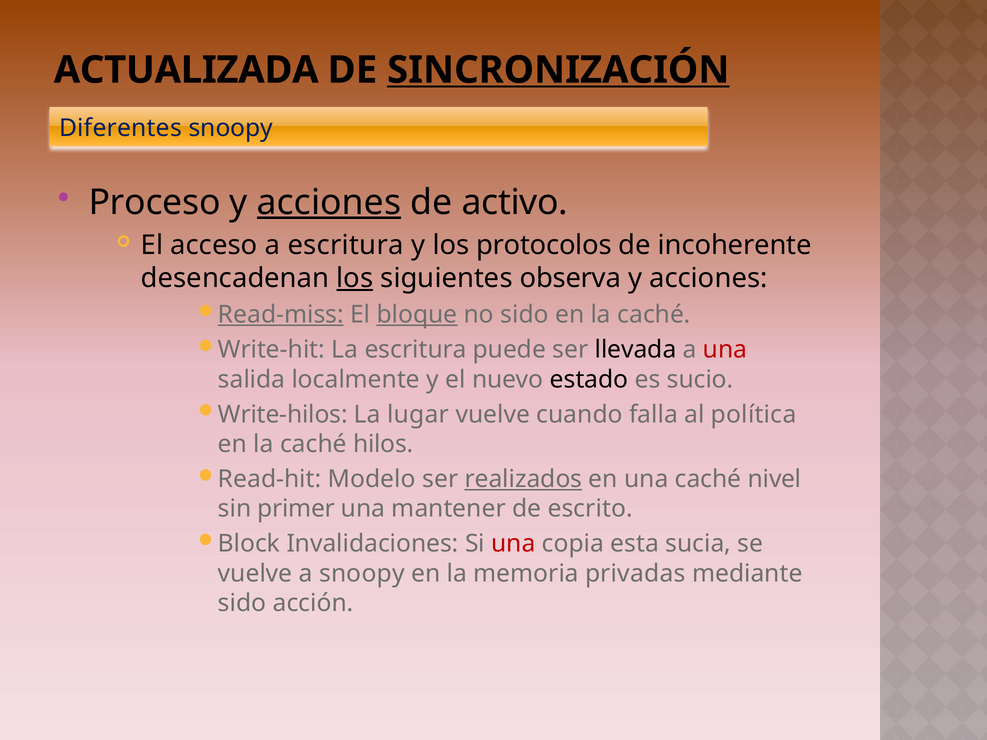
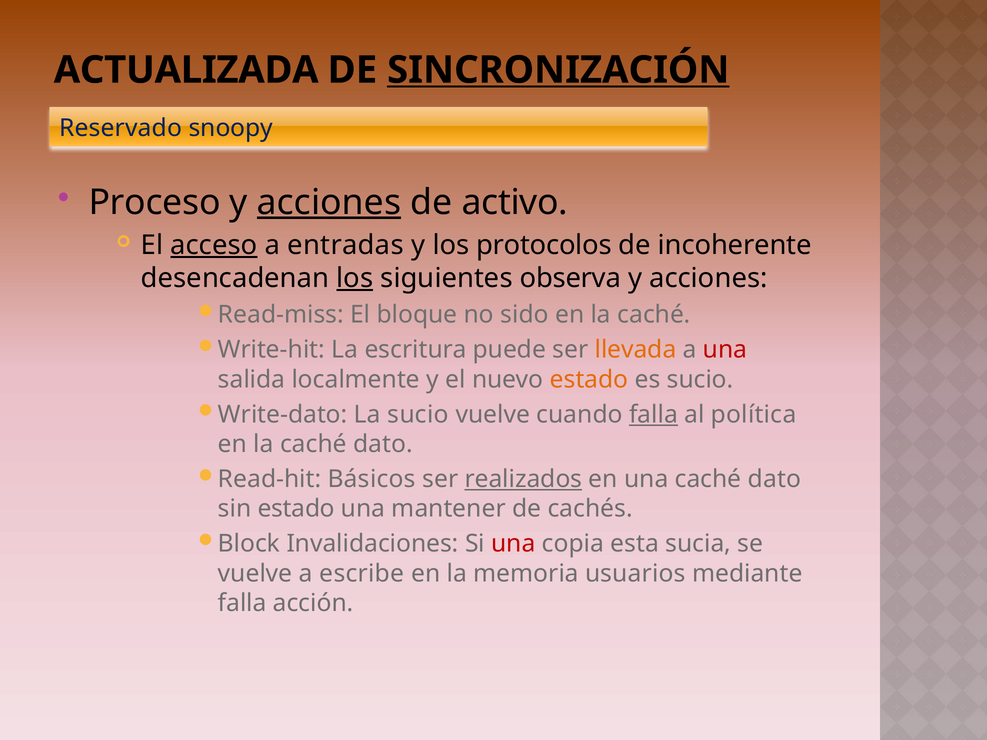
Diferentes: Diferentes -> Reservado (121, 128)
acceso underline: none -> present (214, 245)
a escritura: escritura -> entradas (346, 245)
Read-miss underline: present -> none (281, 315)
bloque underline: present -> none (417, 315)
llevada colour: black -> orange (636, 350)
estado colour: black -> orange (589, 380)
Write-hilos: Write-hilos -> Write-dato (283, 415)
La lugar: lugar -> sucio (418, 415)
falla underline: none -> present (653, 415)
la caché hilos: hilos -> dato (383, 444)
Modelo: Modelo -> Básicos (372, 479)
una caché nivel: nivel -> dato (774, 479)
sin primer: primer -> estado (296, 509)
escrito: escrito -> cachés (590, 509)
a snoopy: snoopy -> escribe (362, 574)
privadas: privadas -> usuarios (635, 574)
sido: sido -> falla (242, 603)
